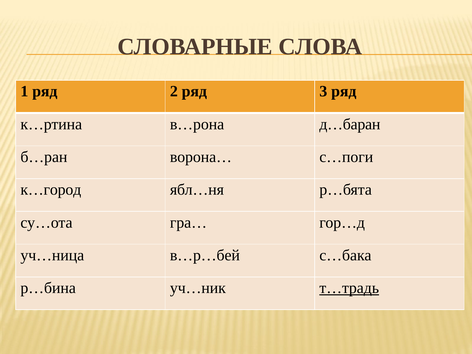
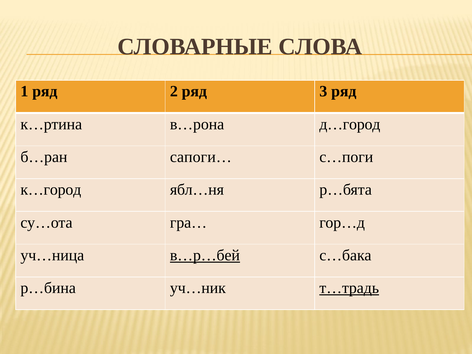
д…баран: д…баран -> д…город (350, 124)
ворона…: ворона… -> сапоги… (201, 157)
в…р…бей underline: none -> present (205, 255)
